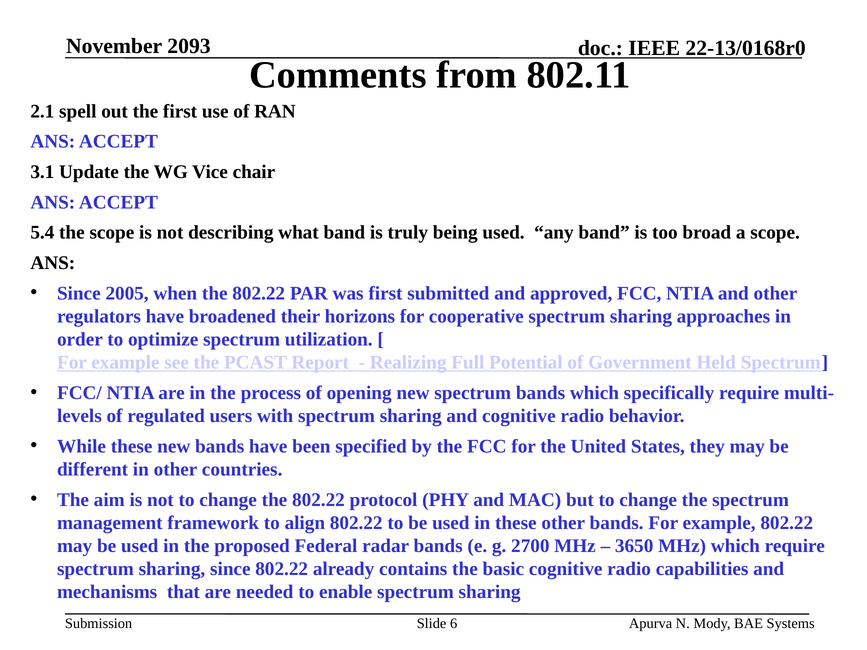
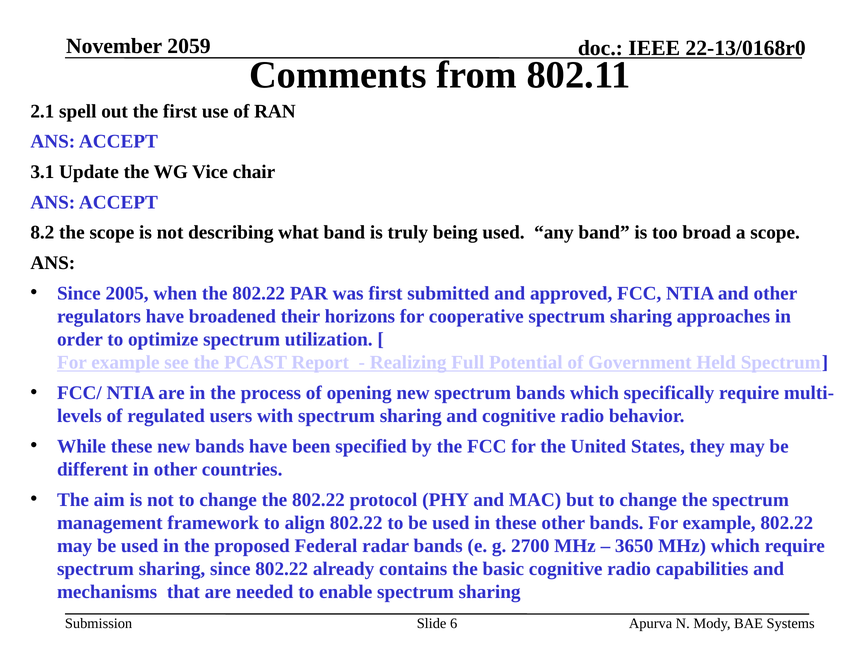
2093: 2093 -> 2059 (189, 46)
5.4: 5.4 -> 8.2 (42, 233)
